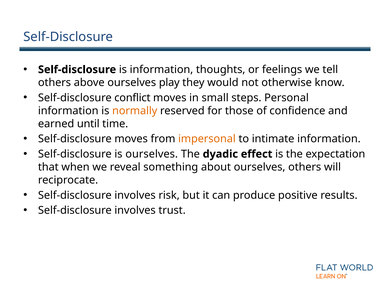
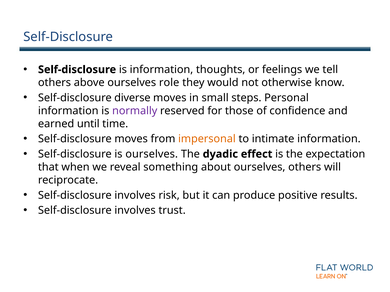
play: play -> role (169, 83)
conflict: conflict -> diverse (132, 98)
normally colour: orange -> purple (135, 111)
